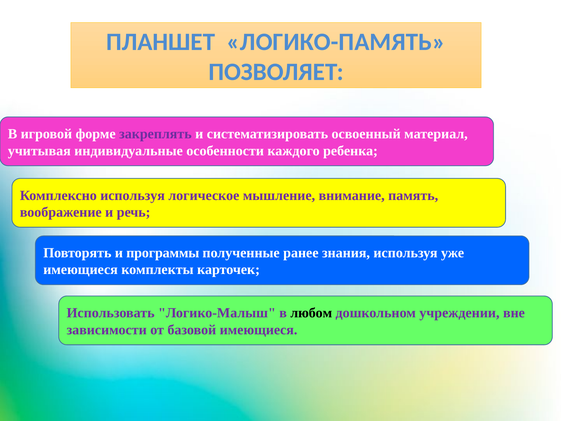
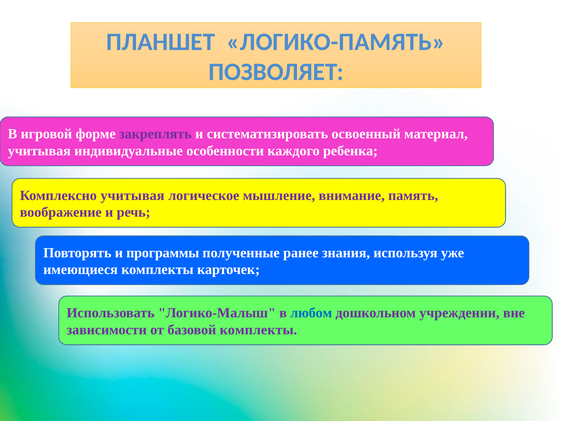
Комплексно используя: используя -> учитывая (132, 195)
любом colour: black -> blue (311, 313)
базовой имеющиеся: имеющиеся -> комплекты (258, 330)
